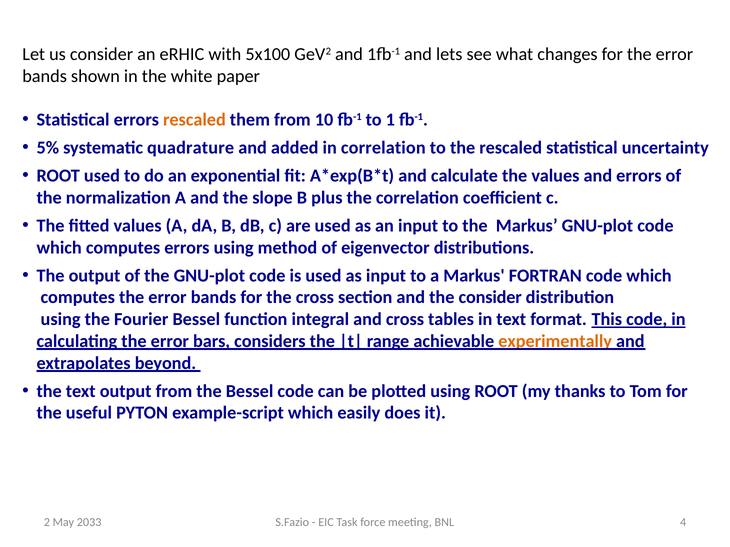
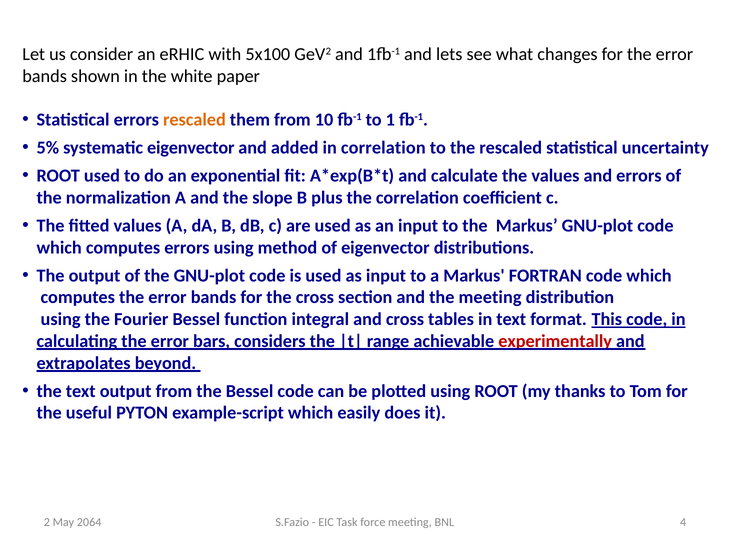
systematic quadrature: quadrature -> eigenvector (191, 148)
the consider: consider -> meeting (490, 298)
experimentally colour: orange -> red (555, 342)
2033: 2033 -> 2064 (89, 523)
